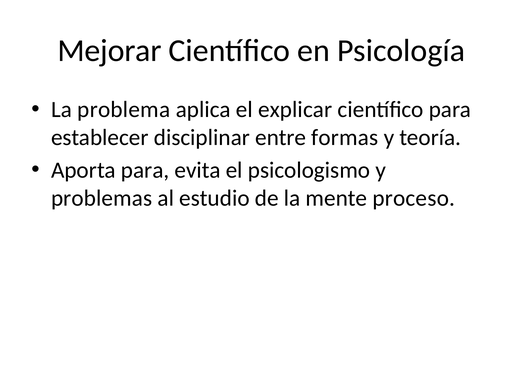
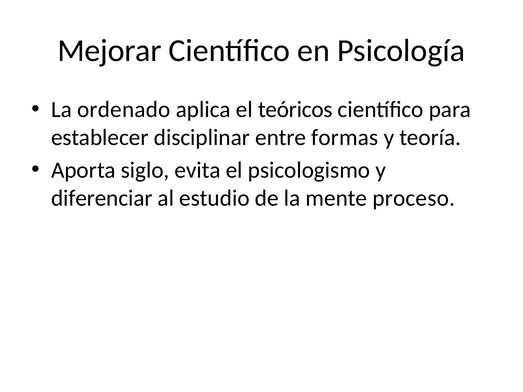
problema: problema -> ordenado (124, 110)
explicar: explicar -> teóricos (295, 110)
Aporta para: para -> siglo (145, 170)
problemas: problemas -> diferenciar (102, 198)
